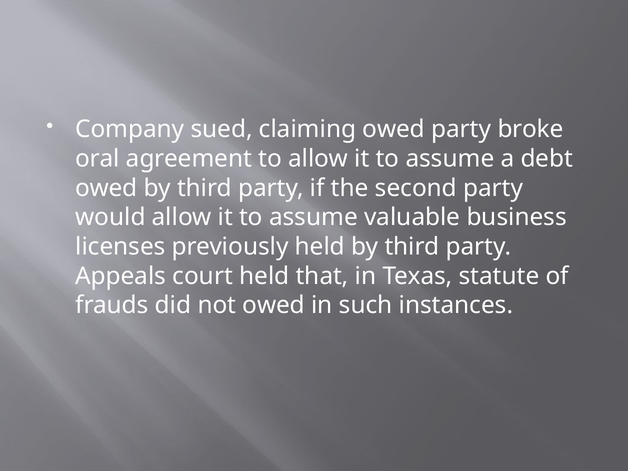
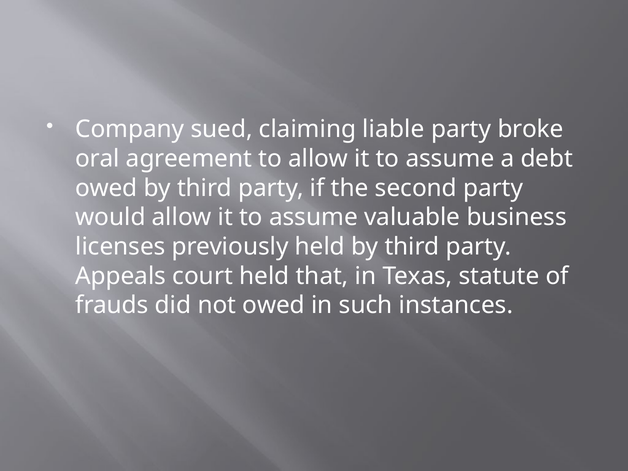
claiming owed: owed -> liable (394, 129)
